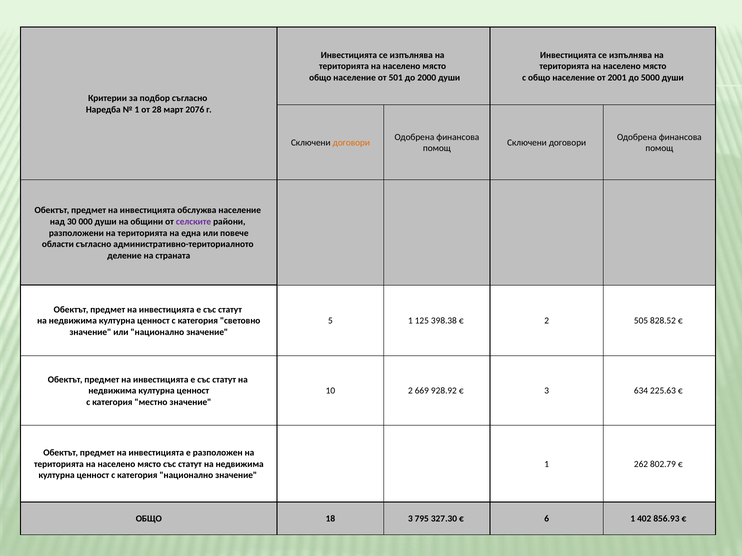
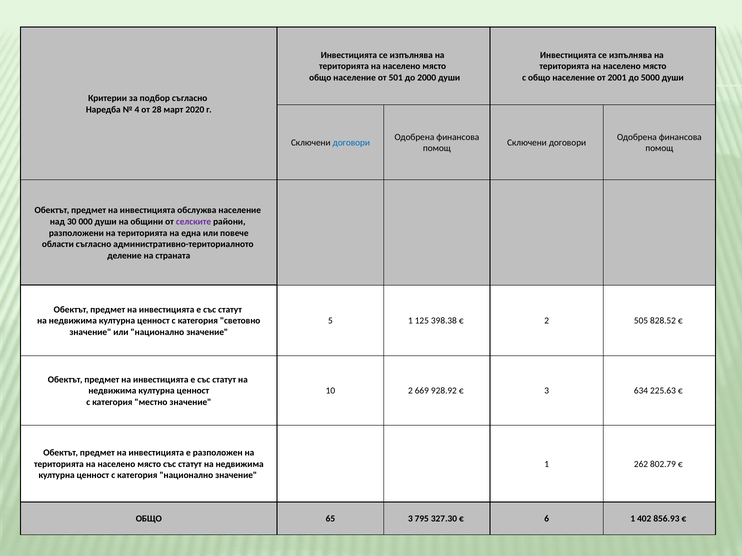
1: 1 -> 4 (137, 110)
2076: 2076 -> 2020 (195, 110)
договори colour: orange -> blue (351, 143)
18: 18 -> 65 (330, 519)
